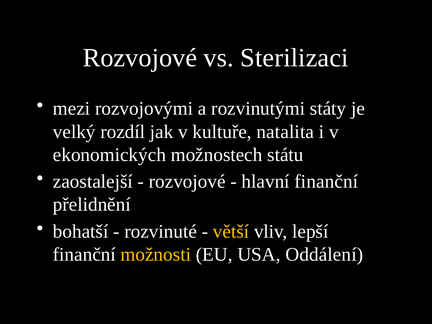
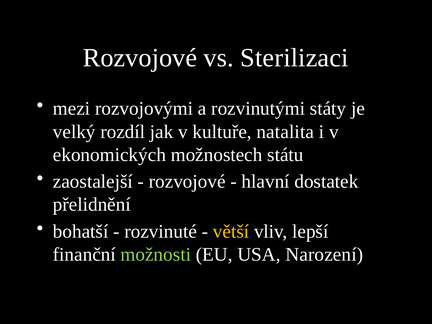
hlavní finanční: finanční -> dostatek (326, 182)
možnosti colour: yellow -> light green (156, 255)
Oddálení: Oddálení -> Narození (324, 255)
